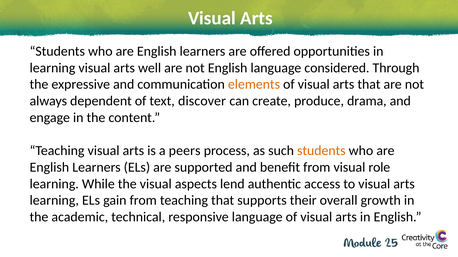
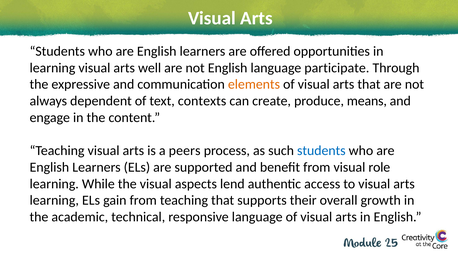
considered: considered -> participate (337, 68)
discover: discover -> contexts (202, 101)
drama: drama -> means (367, 101)
students colour: orange -> blue (321, 151)
